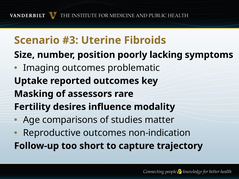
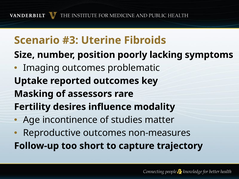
comparisons: comparisons -> incontinence (70, 120)
non-indication: non-indication -> non-measures (159, 133)
